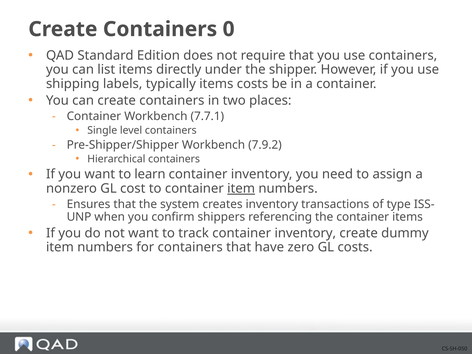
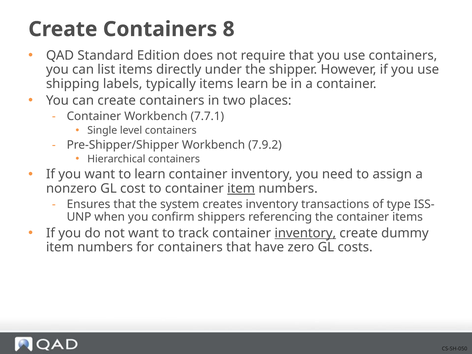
0: 0 -> 8 (229, 29)
items costs: costs -> learn (253, 84)
inventory underline: none -> present (305, 233)
